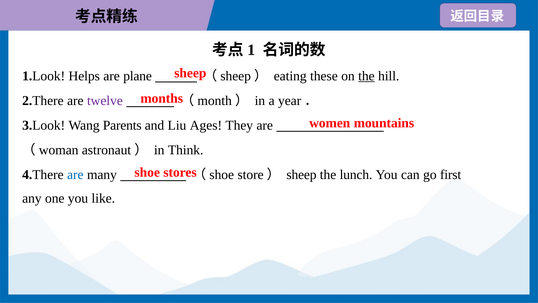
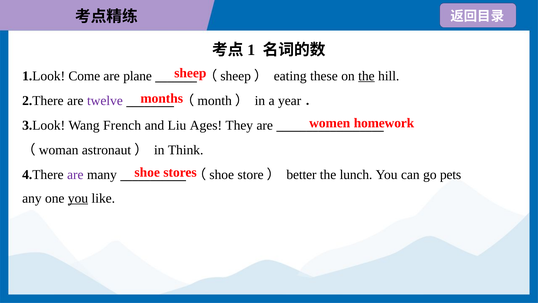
Helps: Helps -> Come (84, 76)
mountains: mountains -> homework (384, 123)
Parents: Parents -> French (122, 125)
are colour: blue -> purple (75, 174)
store） sheep: sheep -> better (301, 174)
first: first -> pets (451, 174)
you underline: none -> present (78, 198)
